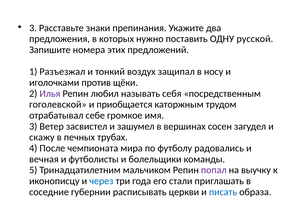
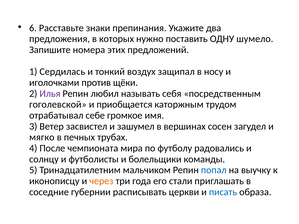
3: 3 -> 6 (33, 28)
русской: русской -> шумело (255, 39)
Разъезжал: Разъезжал -> Сердилась (62, 72)
скажу: скажу -> мягко (42, 137)
вечная: вечная -> солнцу (44, 159)
попал colour: purple -> blue (214, 170)
через colour: blue -> orange (101, 181)
